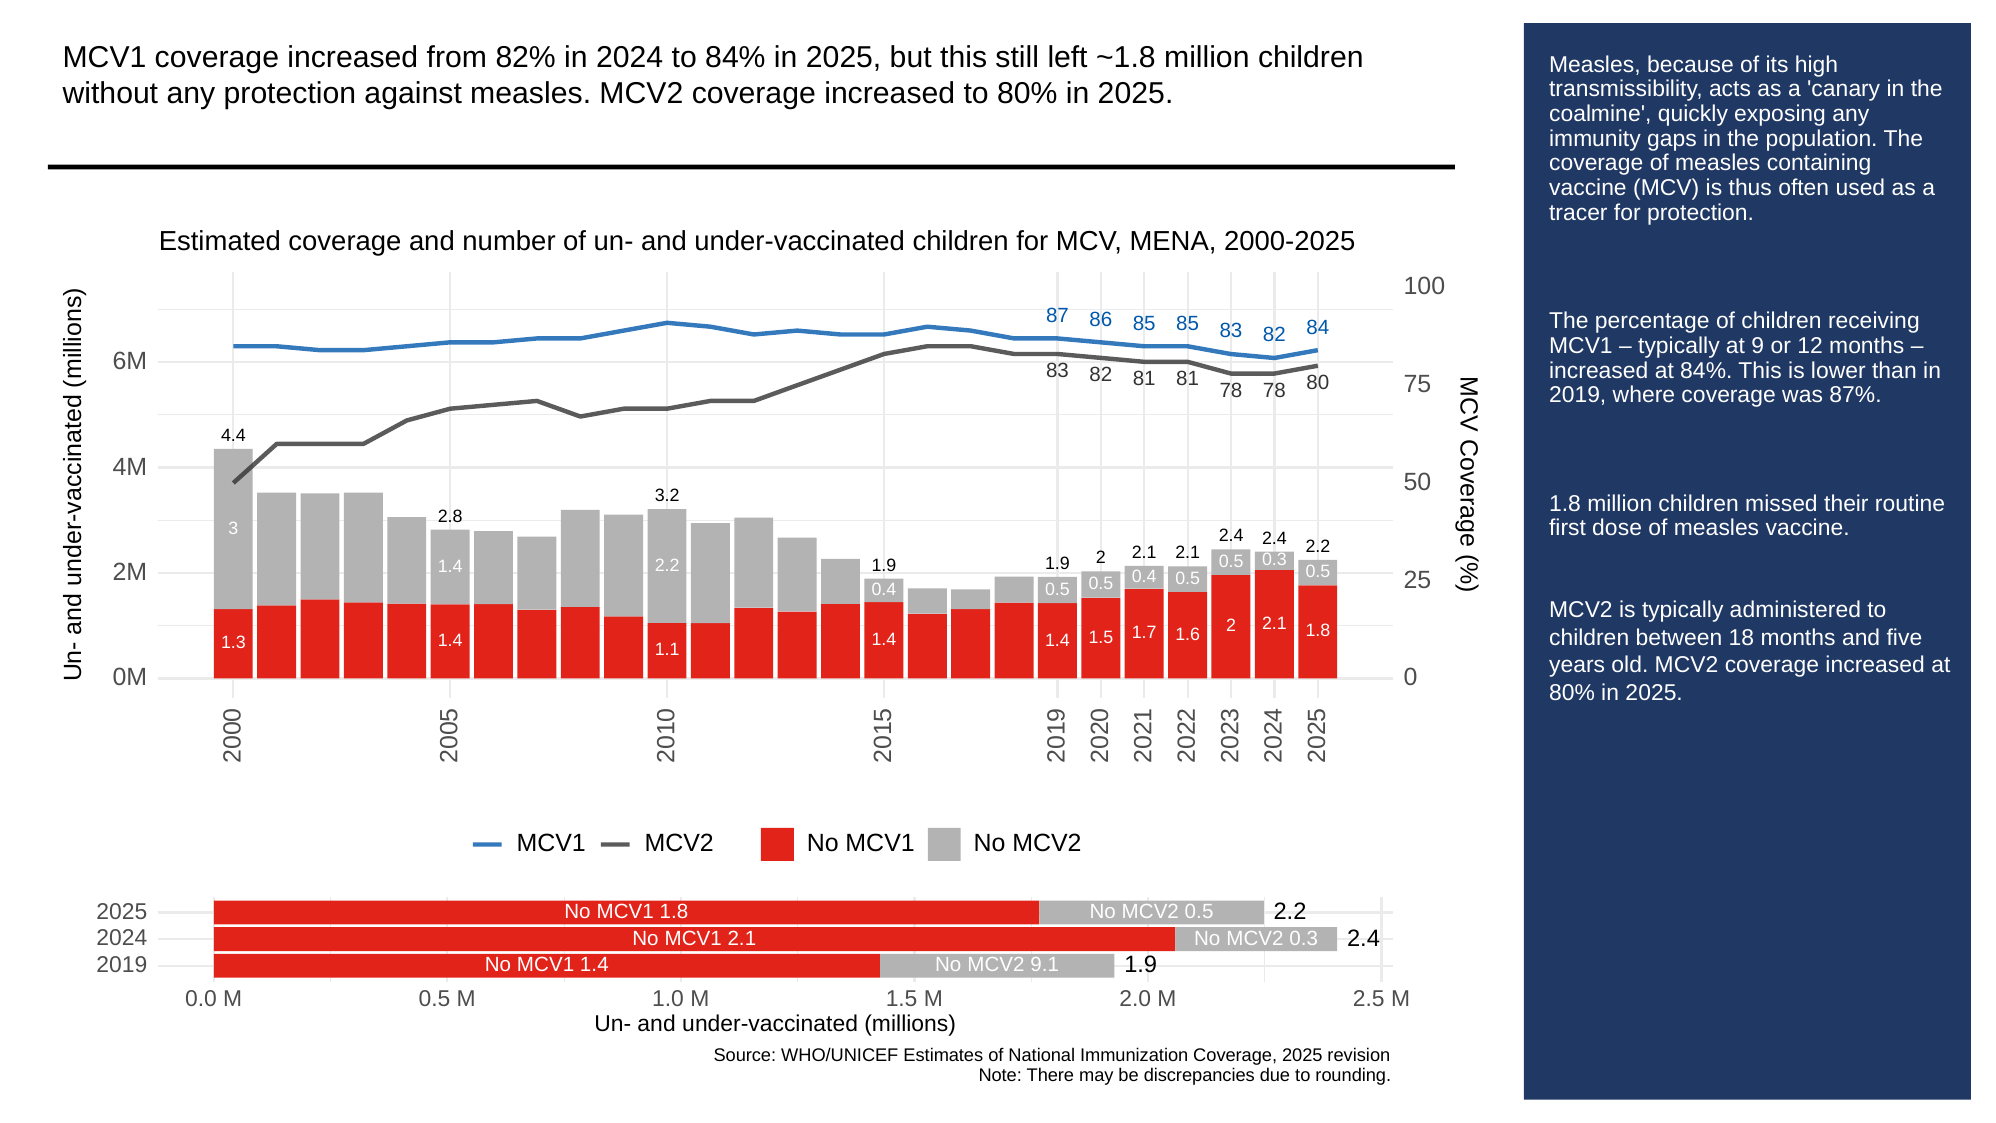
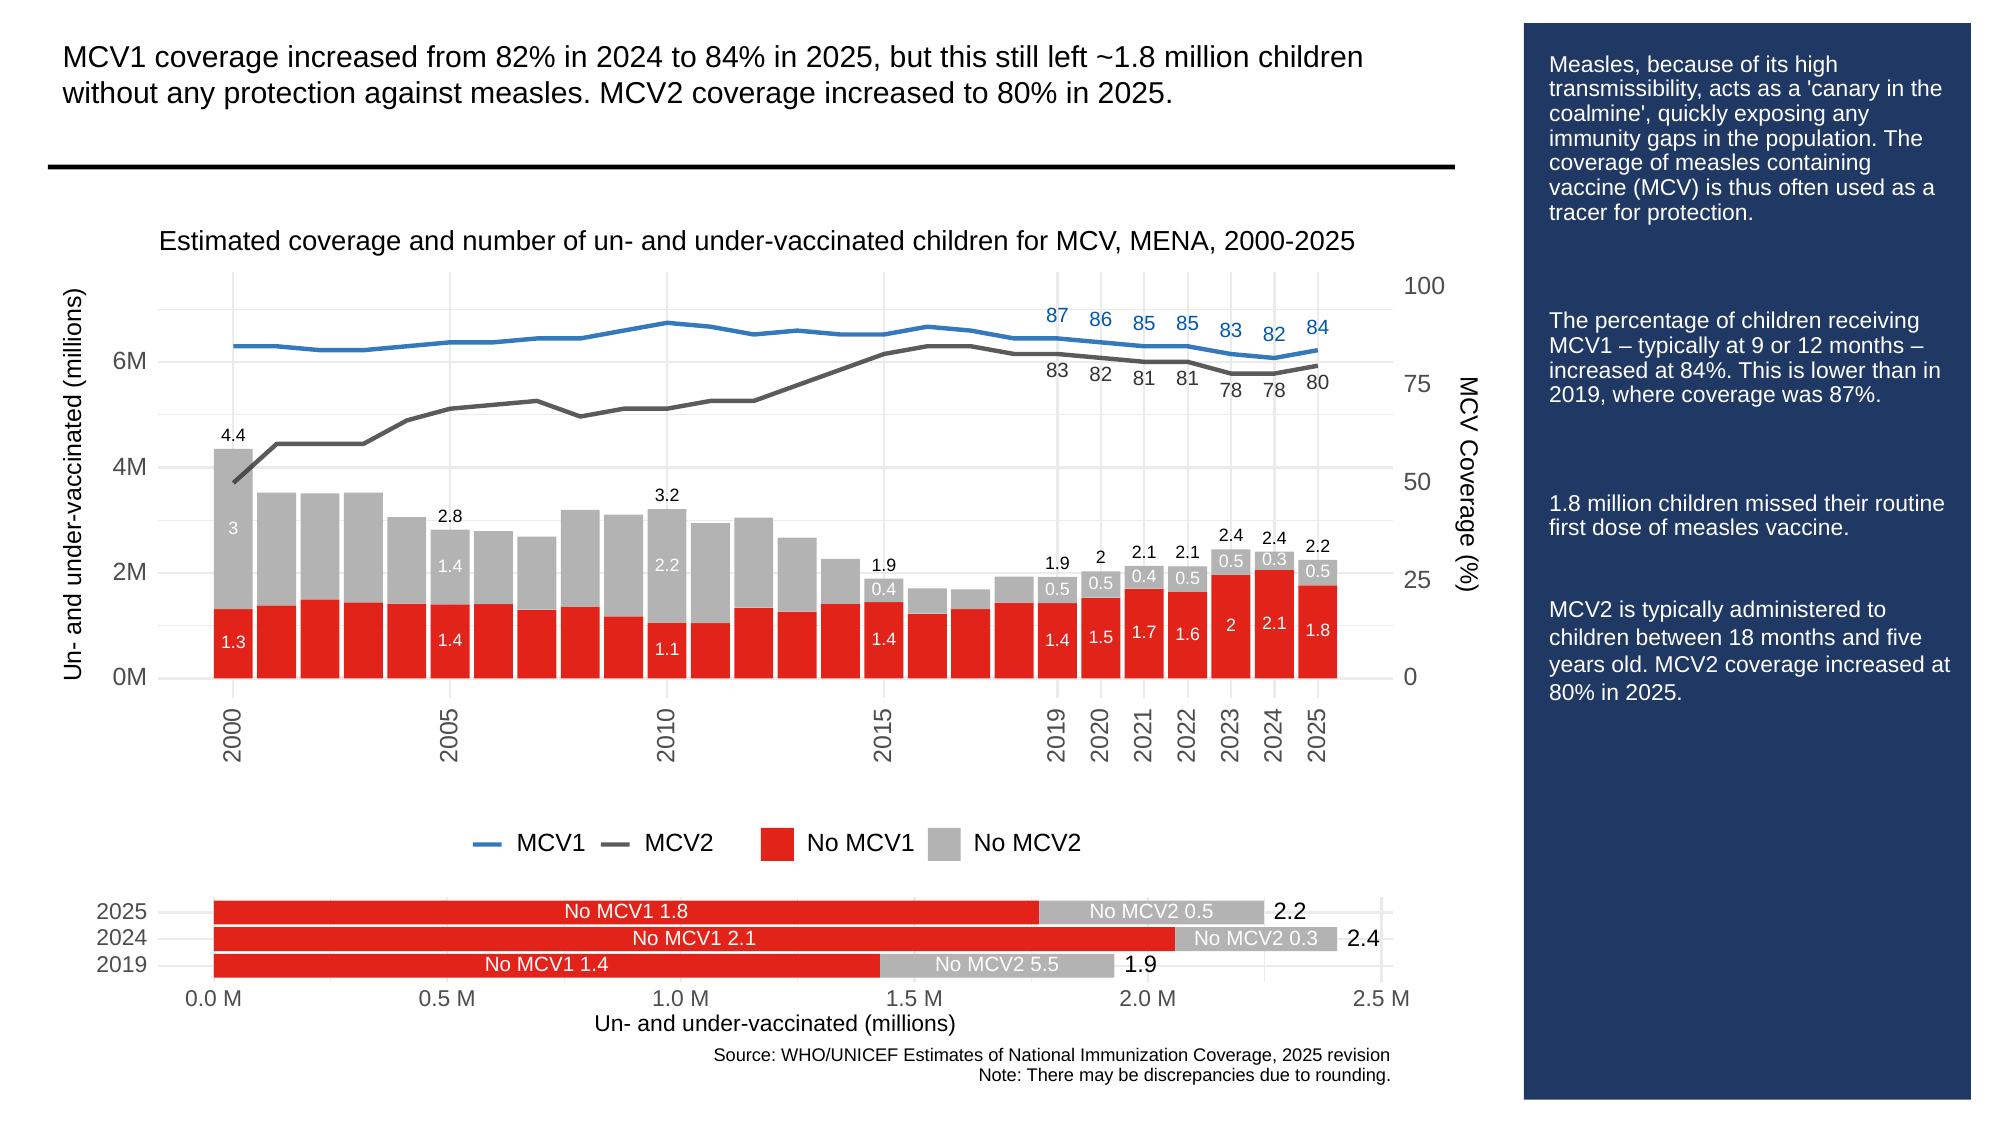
9.1: 9.1 -> 5.5 (1045, 965)
